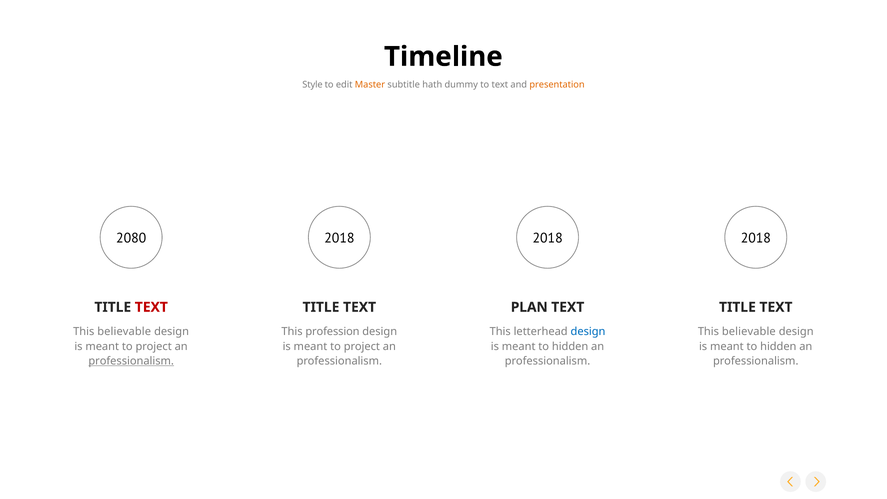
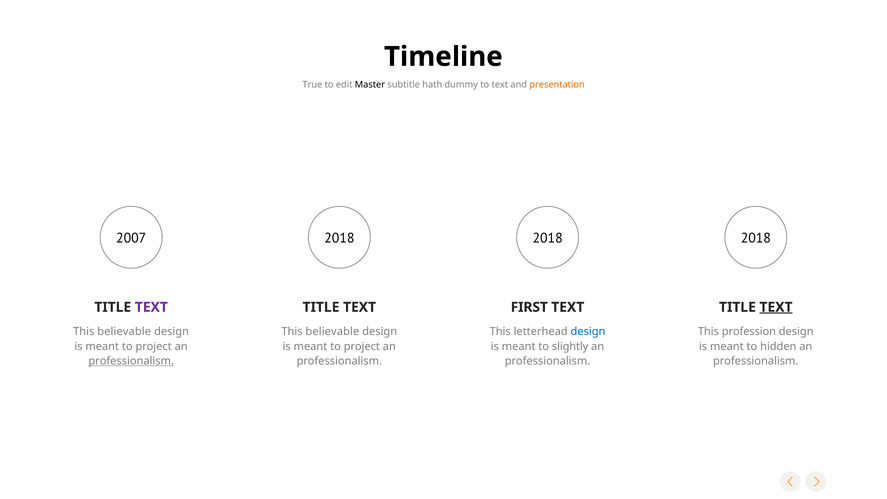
Style: Style -> True (312, 85)
Master colour: orange -> black (370, 85)
2080: 2080 -> 2007 (131, 238)
TEXT colour: red -> purple (151, 307)
PLAN: PLAN -> FIRST (529, 307)
TEXT underline: none -> present (776, 307)
profession: profession -> believable (332, 332)
believable: believable -> profession (749, 332)
hidden: hidden -> slightly (570, 346)
